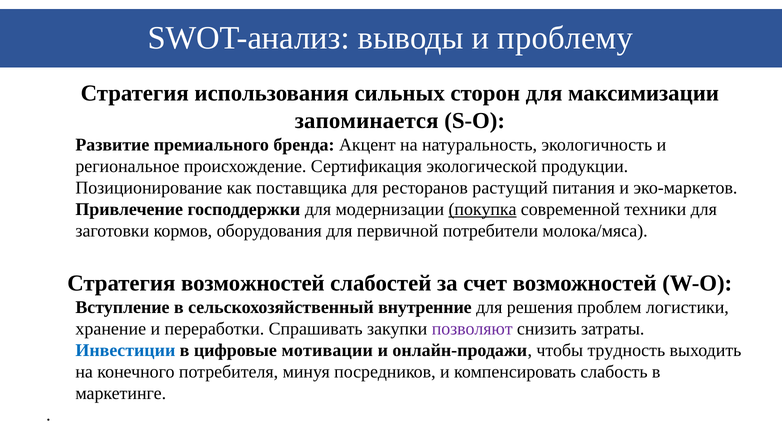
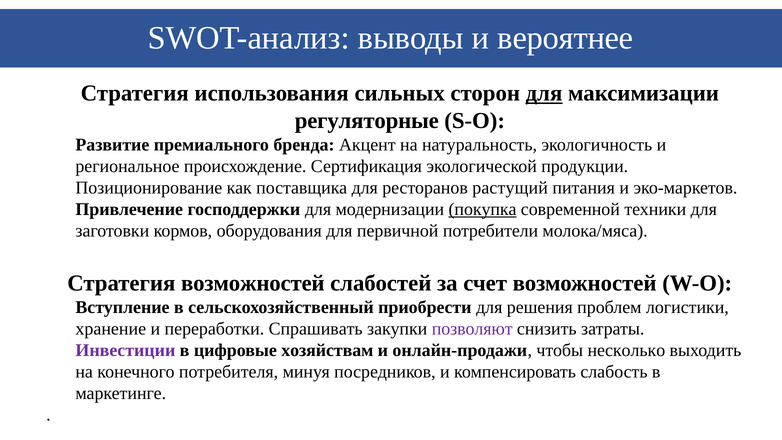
проблему: проблему -> вероятнее (565, 38)
для underline: none -> present (544, 93)
запоминается: запоминается -> регуляторные (367, 121)
внутренние: внутренние -> приобрести (425, 307)
Инвестиции colour: blue -> purple (125, 350)
мотивации: мотивации -> хозяйствам (327, 350)
трудность: трудность -> несколько (626, 350)
